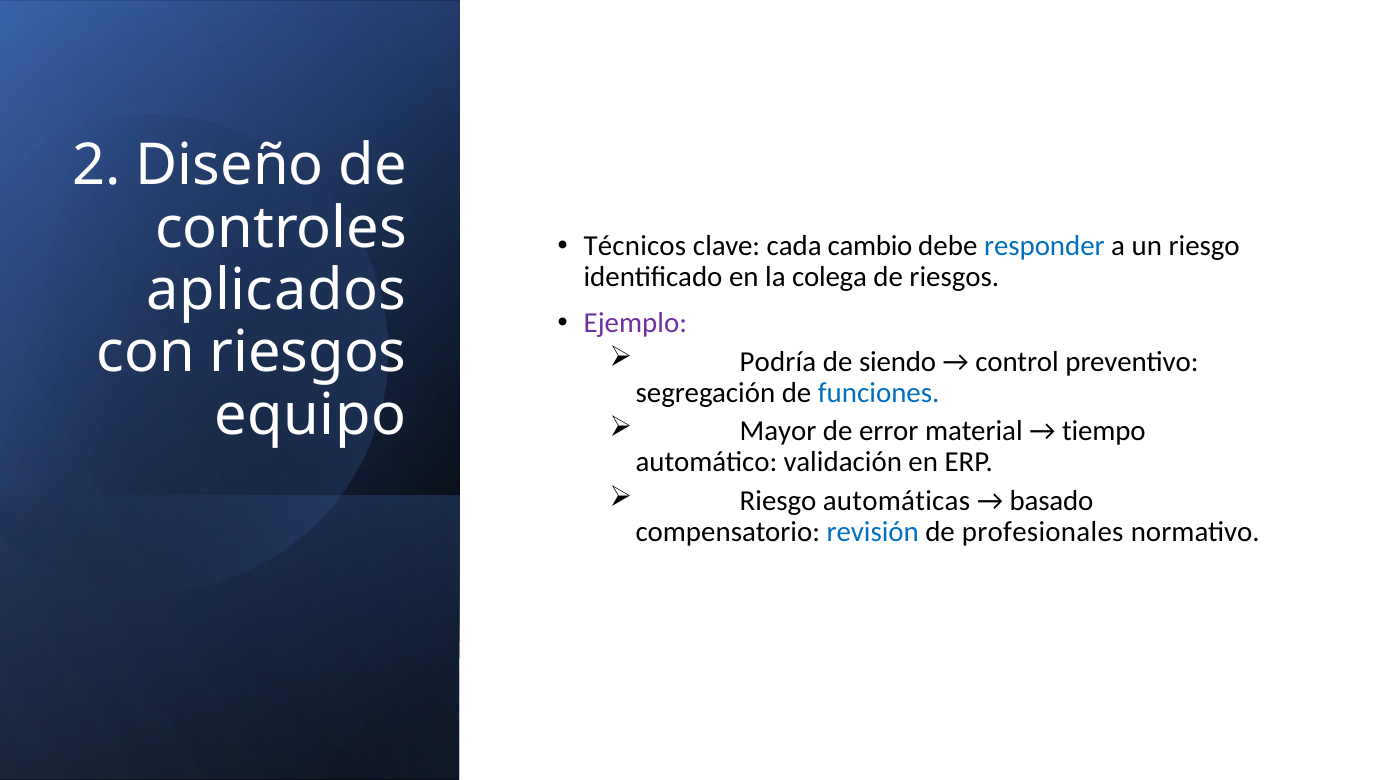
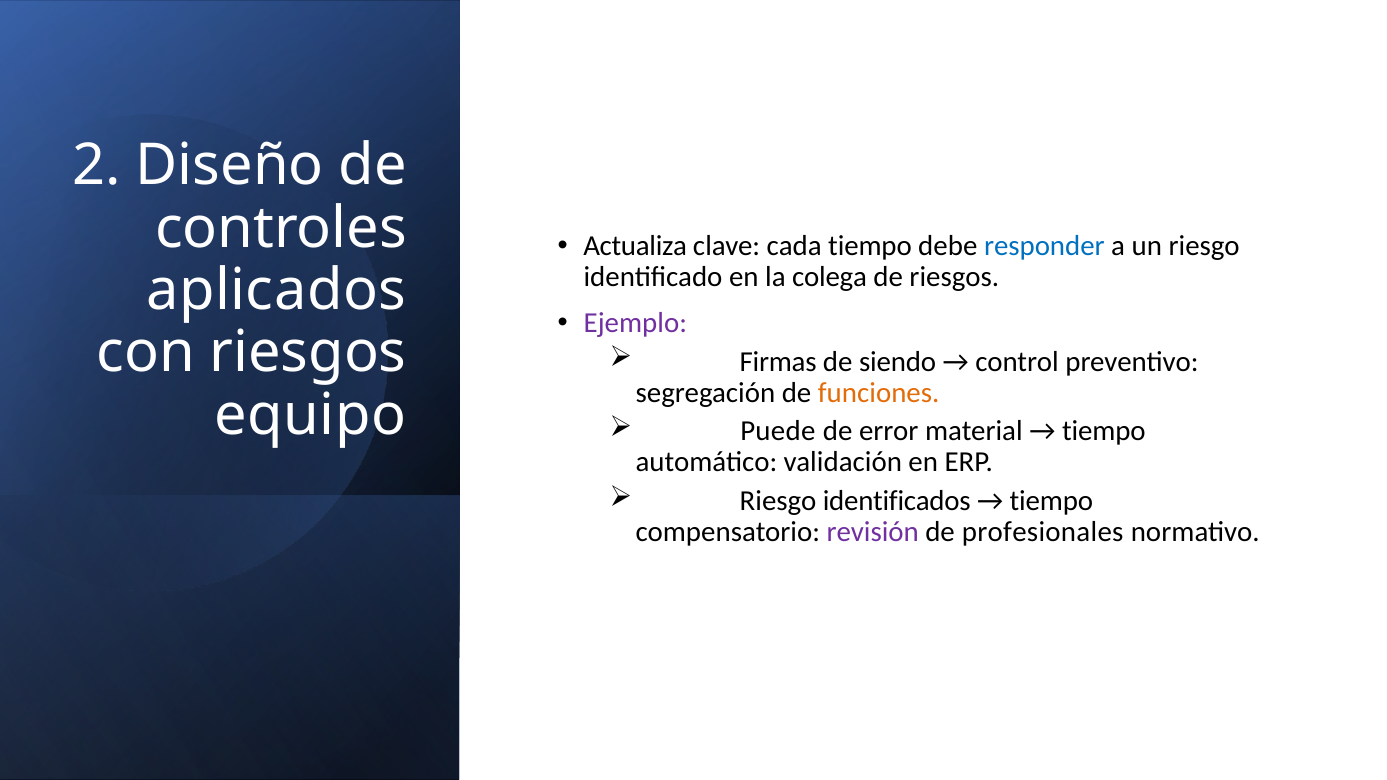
Técnicos: Técnicos -> Actualiza (635, 246)
cada cambio: cambio -> tiempo (870, 246)
Podría: Podría -> Firmas (778, 362)
funciones colour: blue -> orange (879, 393)
Mayor: Mayor -> Puede (778, 431)
automáticas: automáticas -> identificados (897, 501)
basado: basado -> tiempo (1051, 501)
revisión colour: blue -> purple (873, 532)
